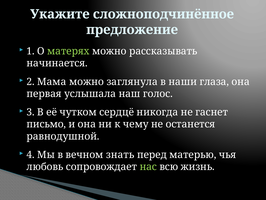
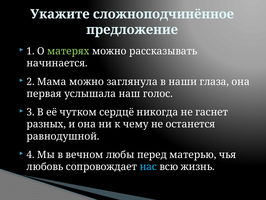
письмо: письмо -> разных (46, 124)
знать: знать -> любы (120, 154)
нас colour: light green -> light blue (148, 166)
